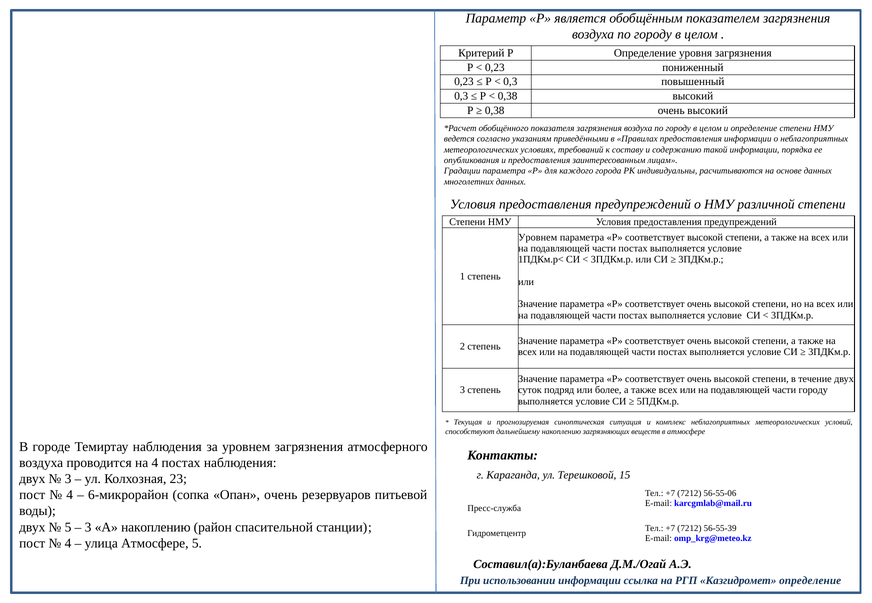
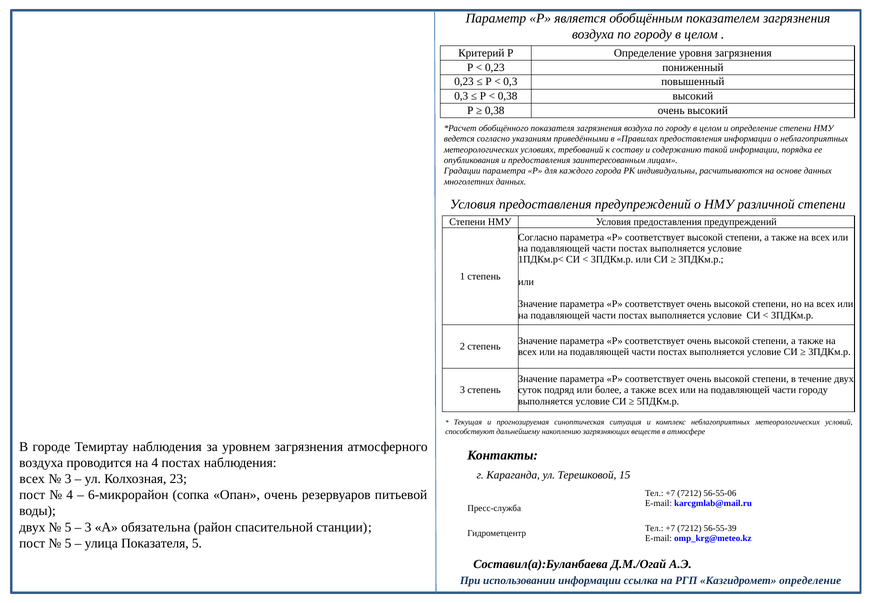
Уровнем: Уровнем -> Согласно (538, 238)
двух: двух -> всех (32, 479)
А накоплению: накоплению -> обязательна (156, 528)
4: 4 -> 5 (68, 544)
улица Атмосфере: Атмосфере -> Показателя (155, 544)
